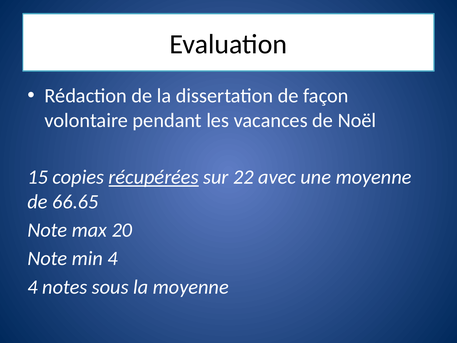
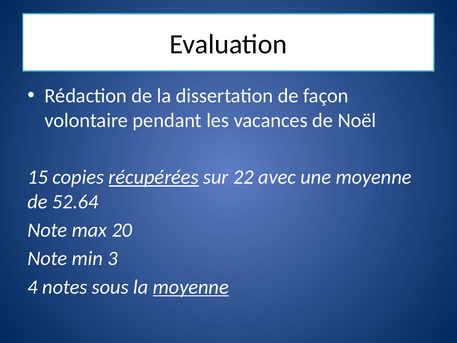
66.65: 66.65 -> 52.64 (75, 202)
min 4: 4 -> 3 (113, 258)
moyenne underline: none -> present (191, 287)
